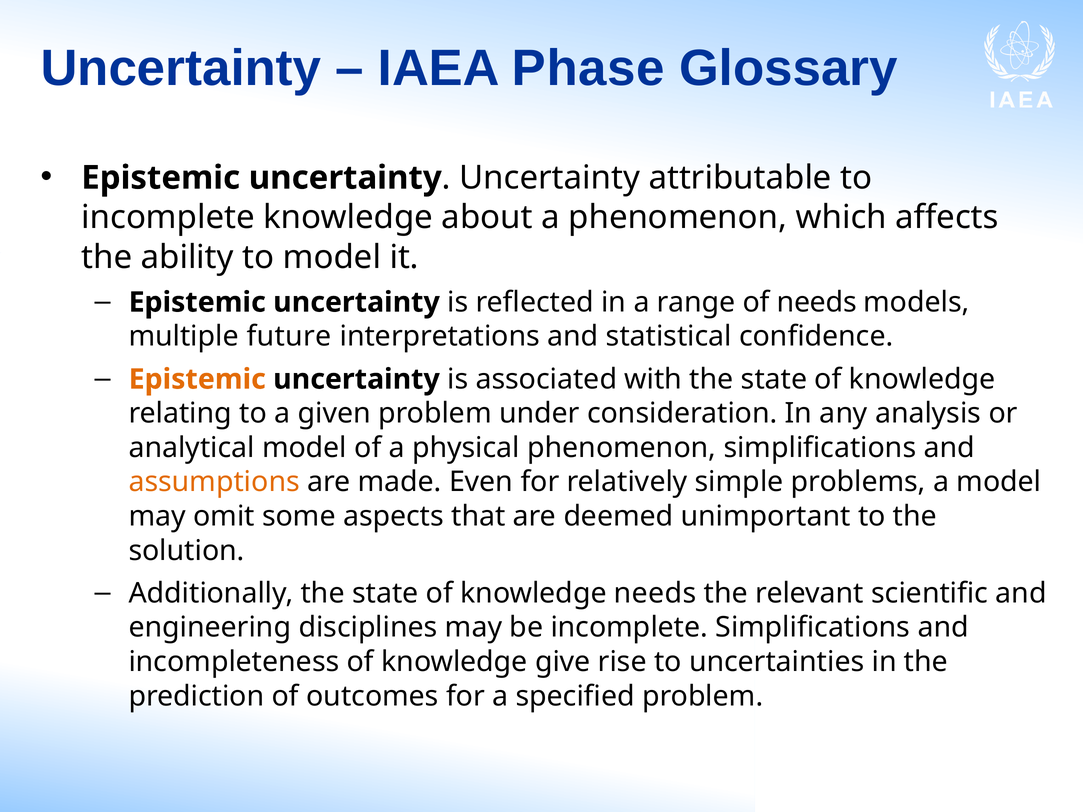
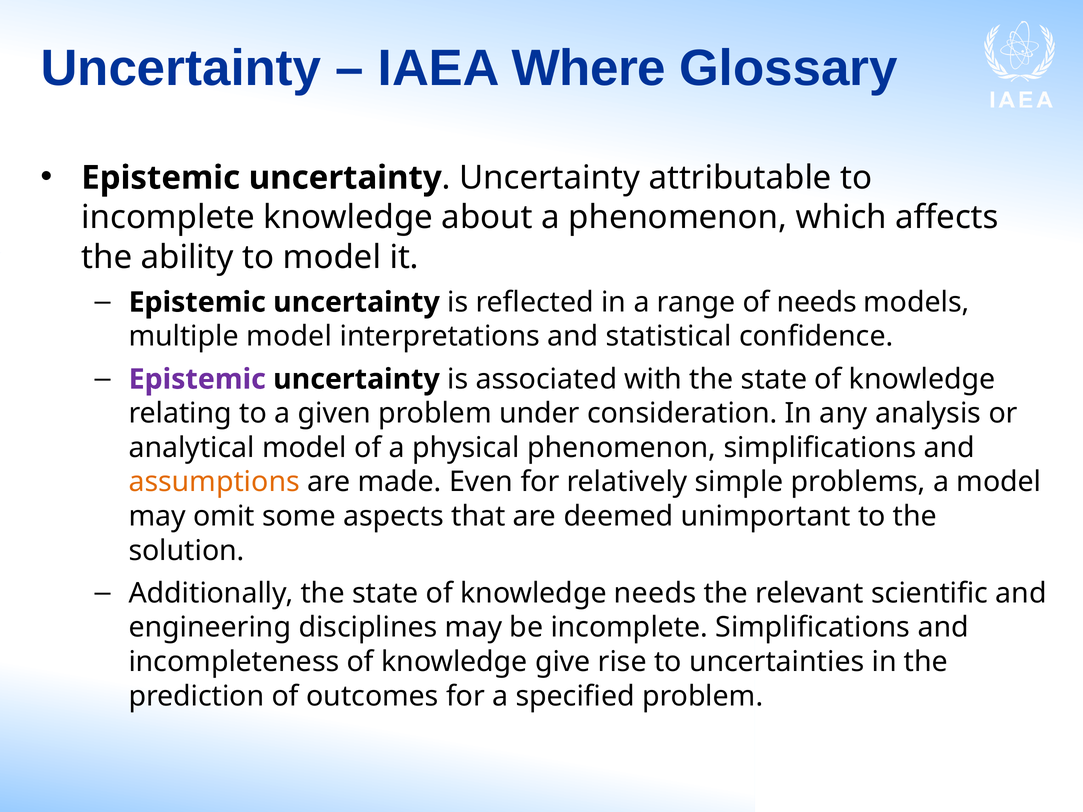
Phase: Phase -> Where (589, 69)
multiple future: future -> model (289, 337)
Epistemic colour: orange -> purple (197, 379)
